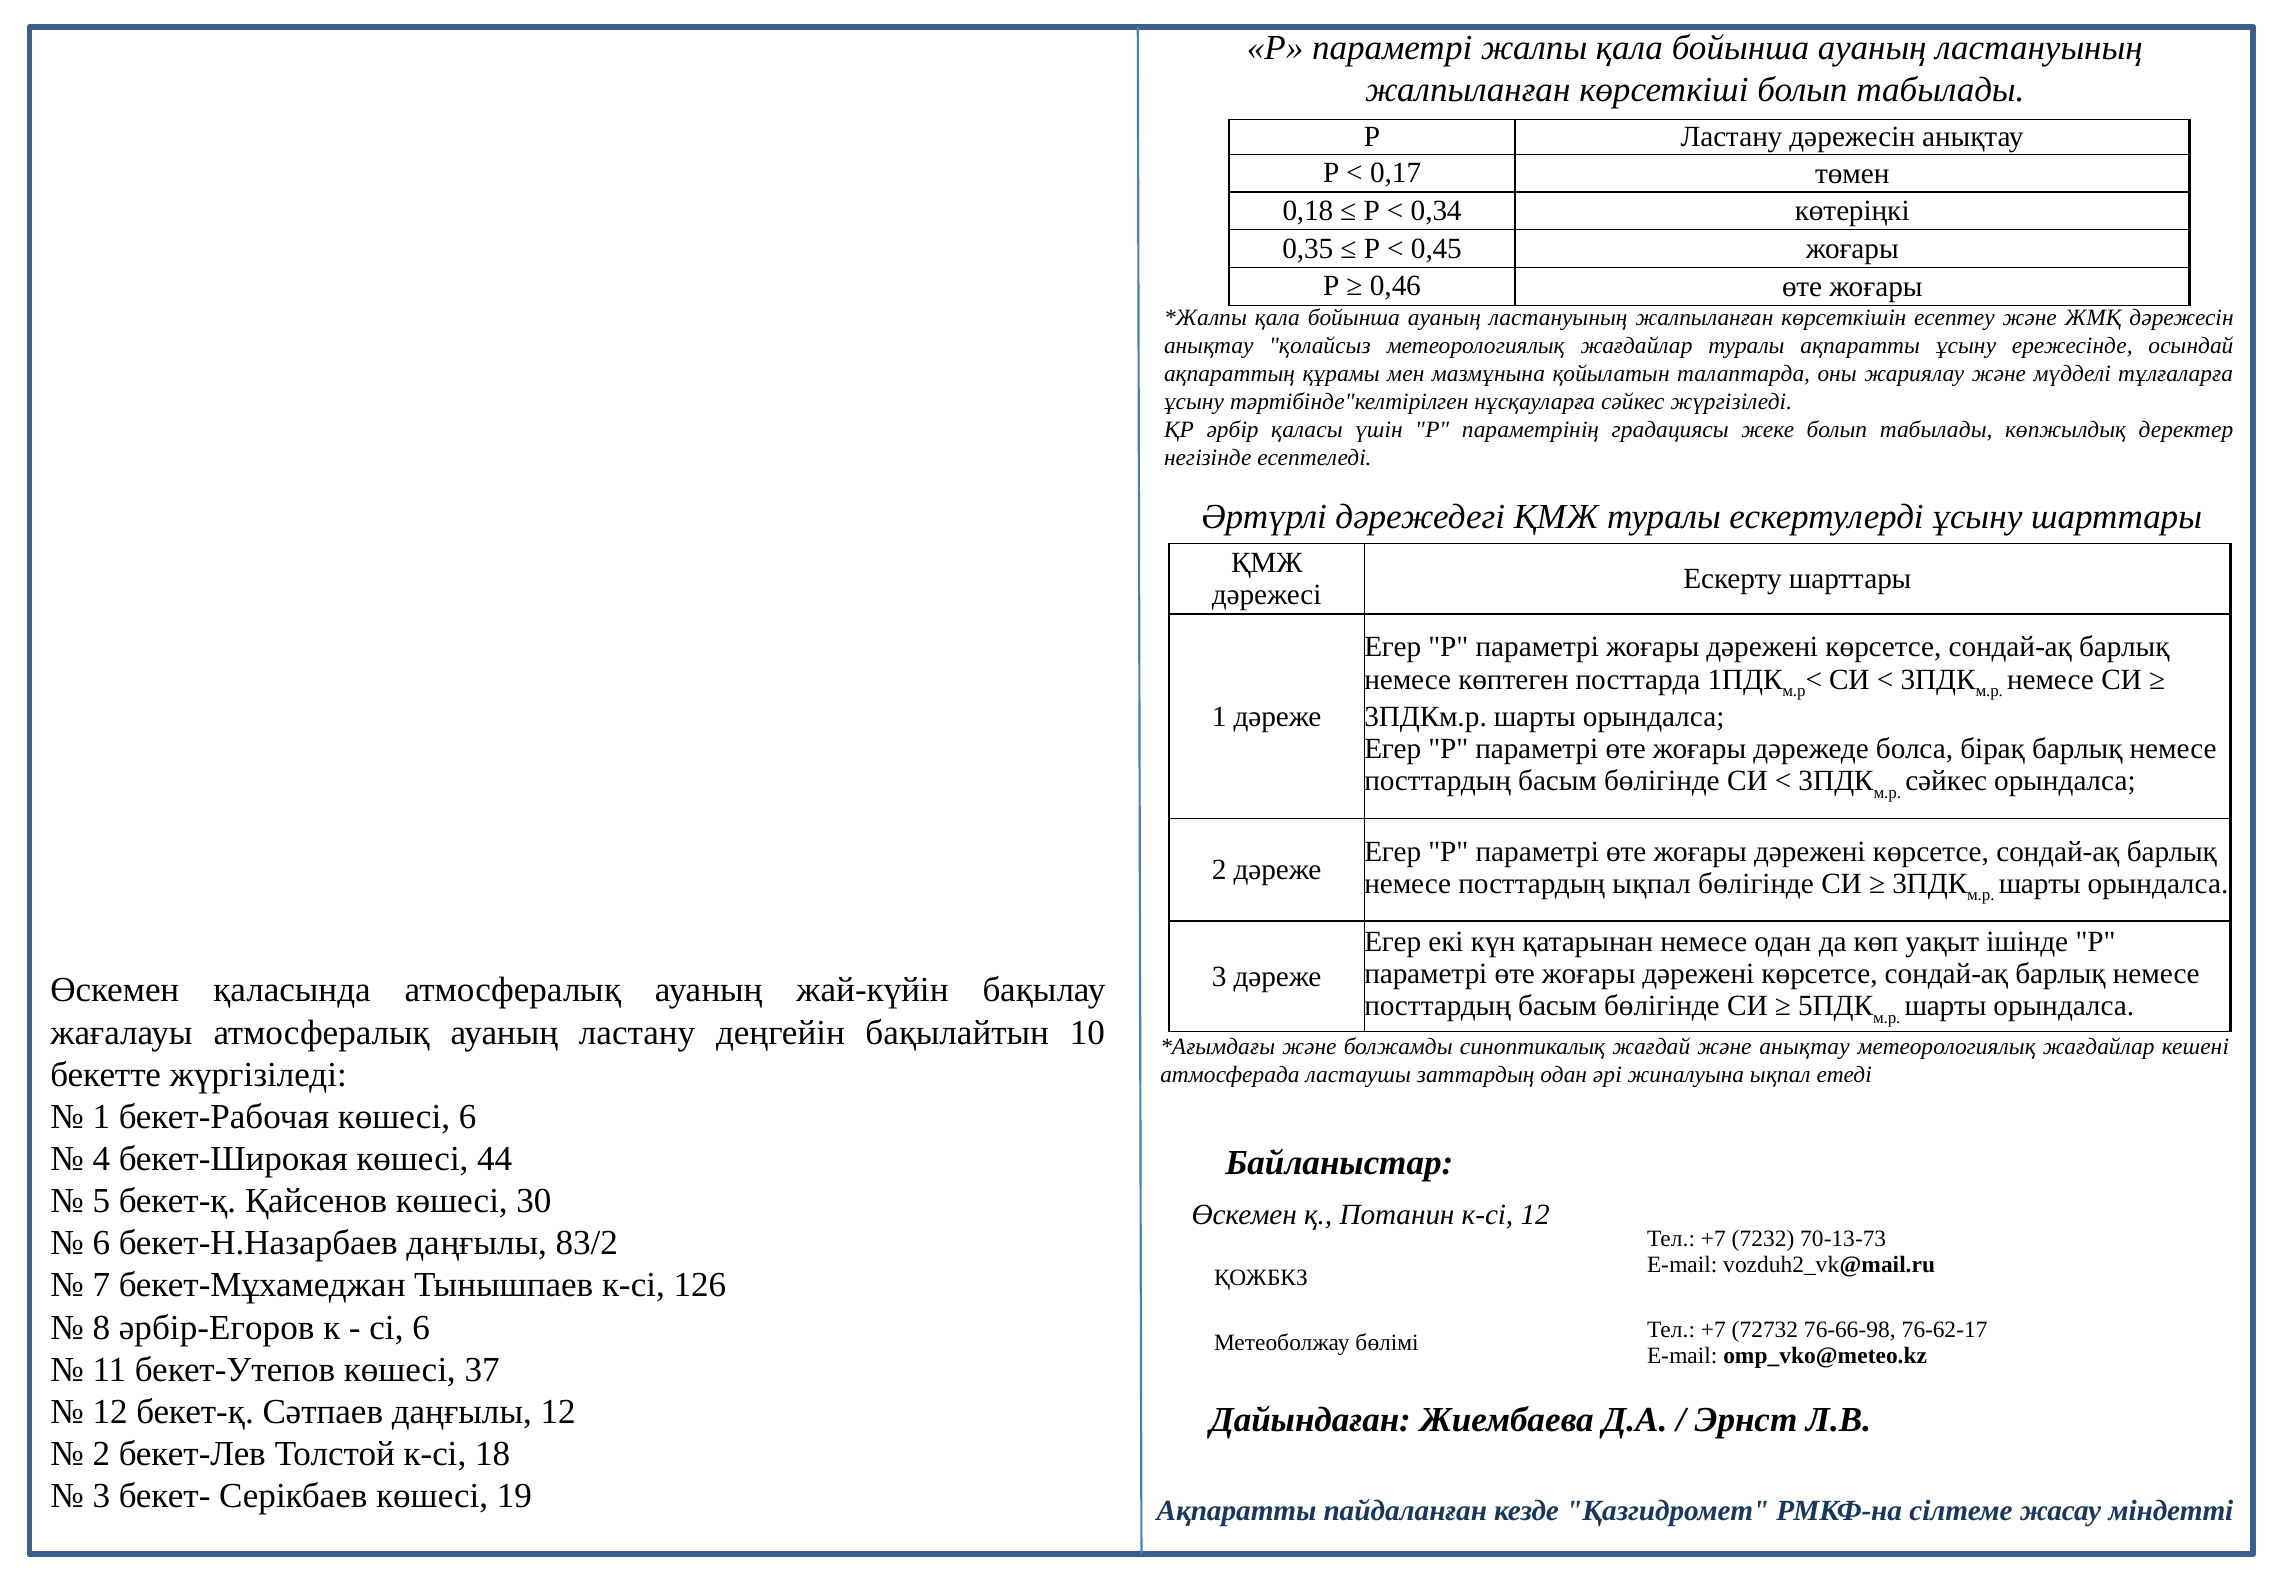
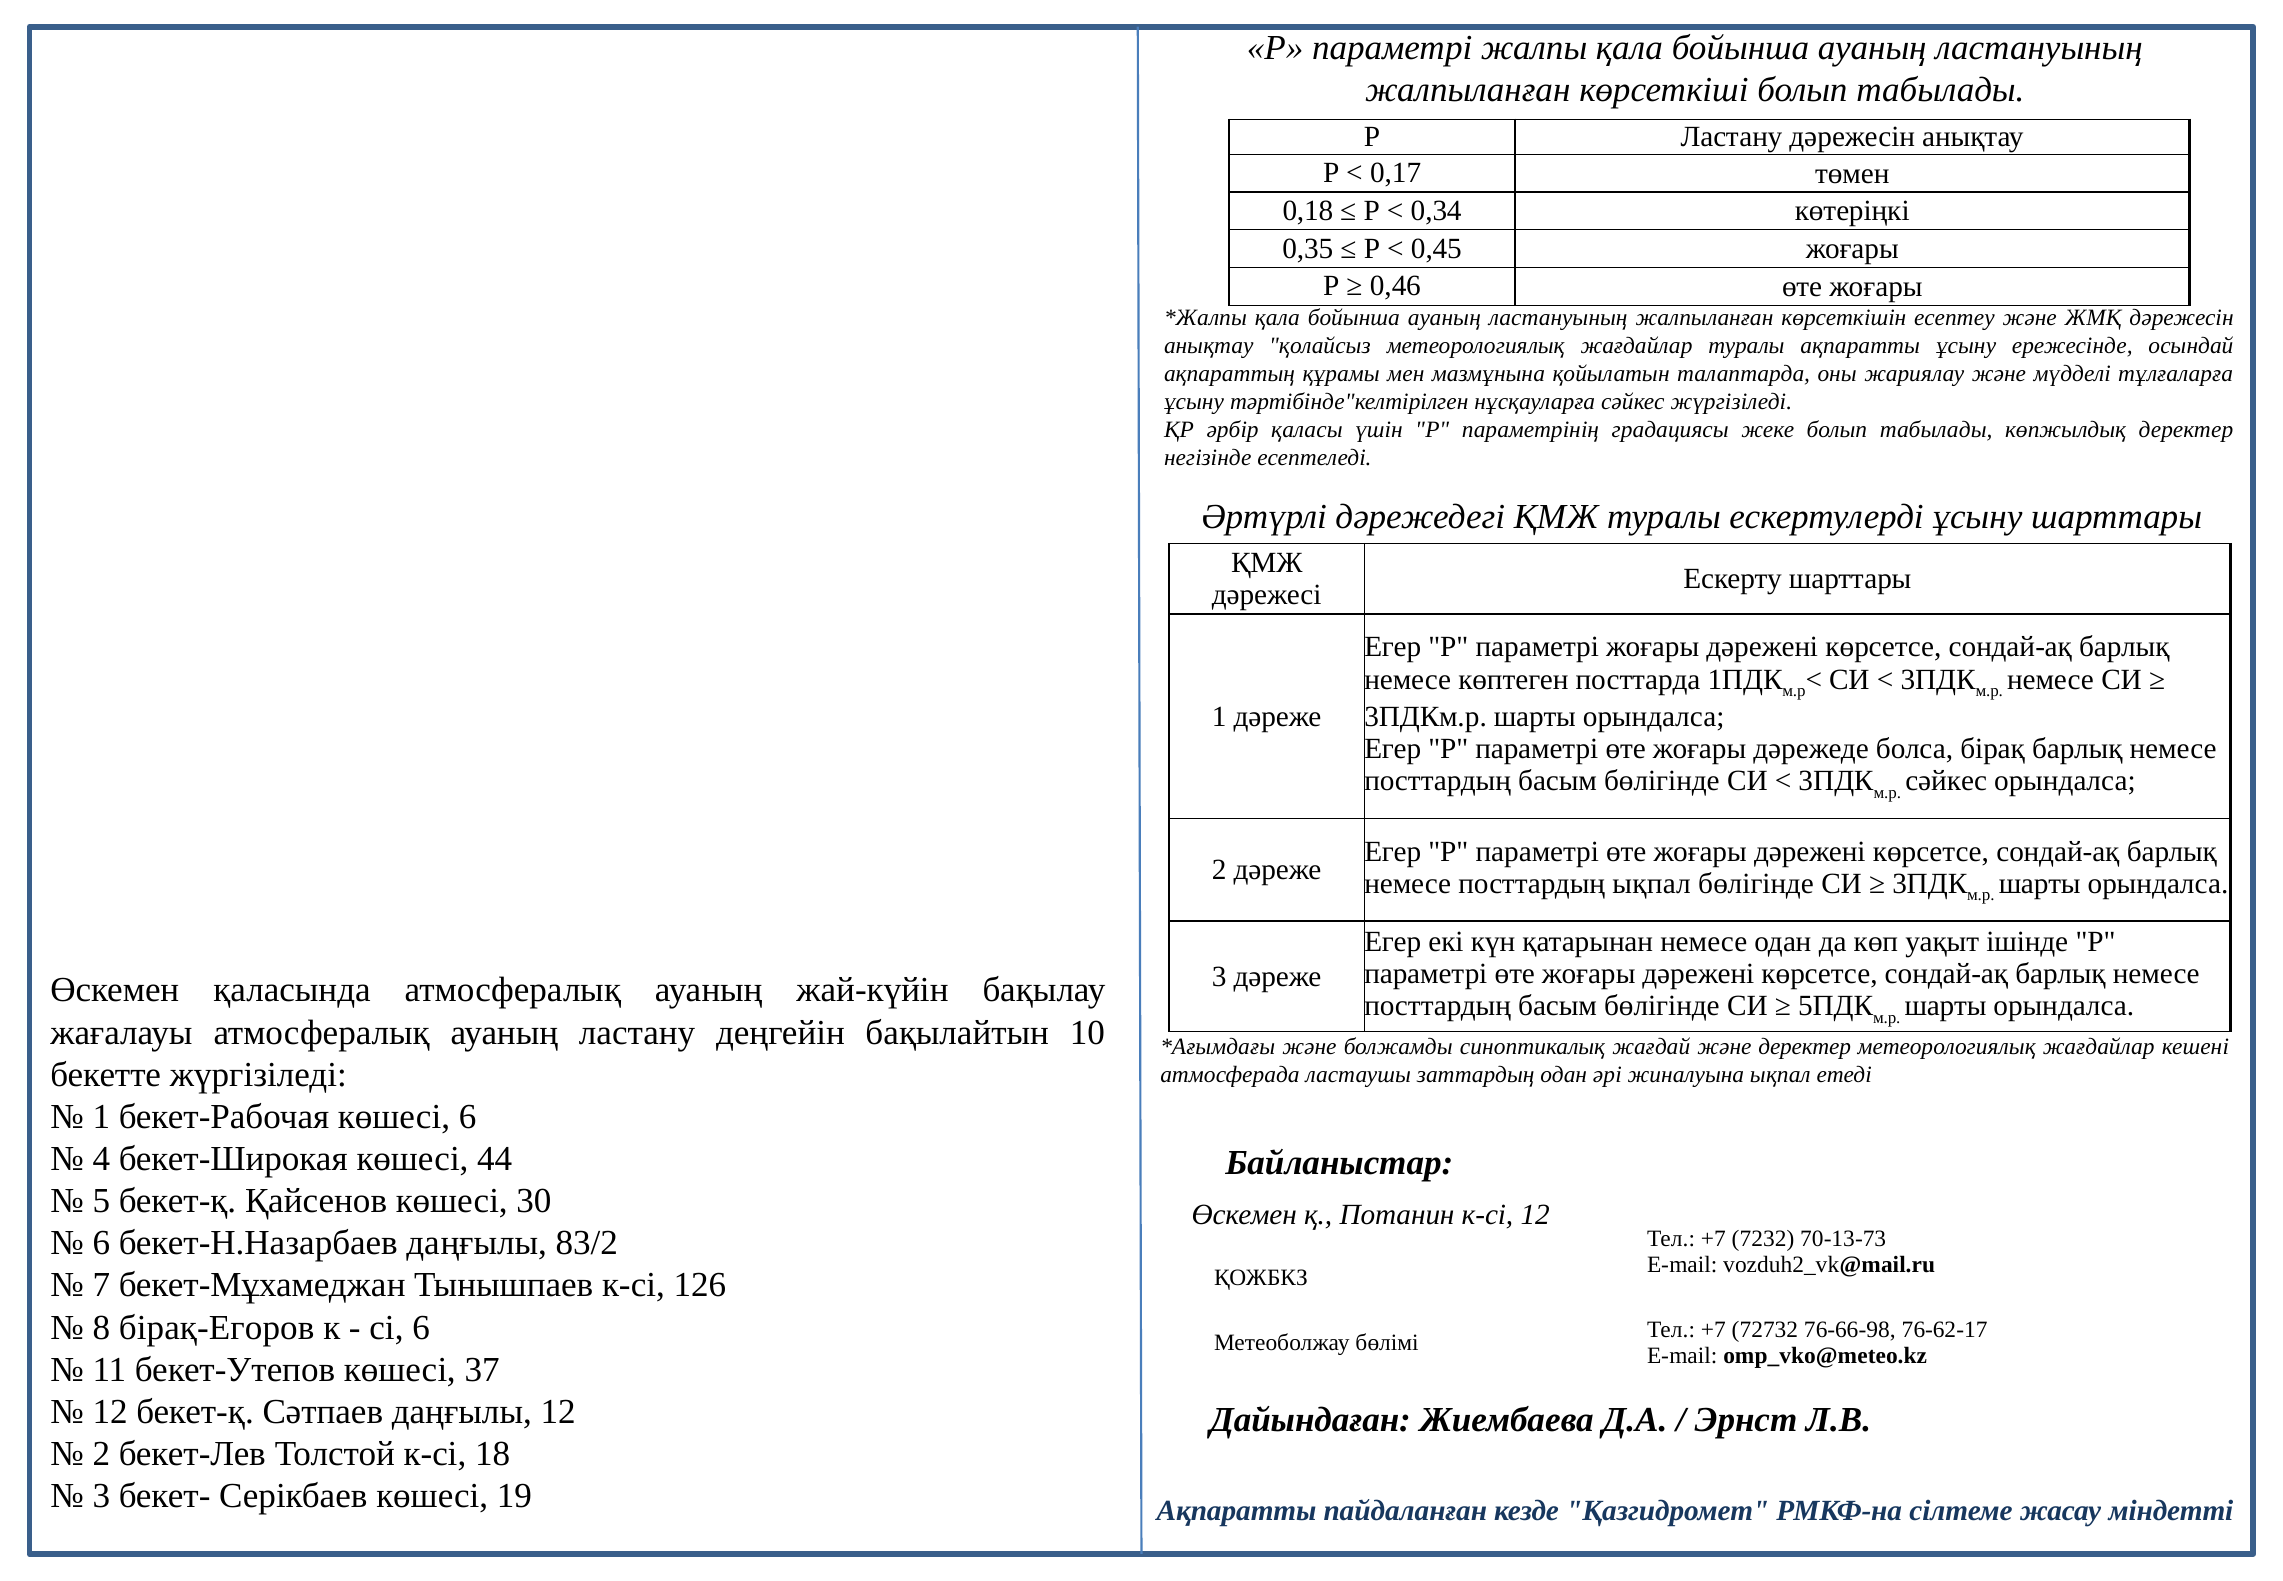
және анықтау: анықтау -> деректер (1805, 1046)
әрбір-Егоров: әрбір-Егоров -> бірақ-Егоров (217, 1327)
